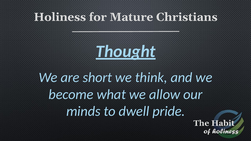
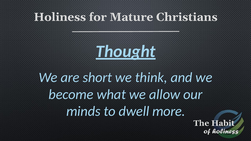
pride: pride -> more (169, 111)
